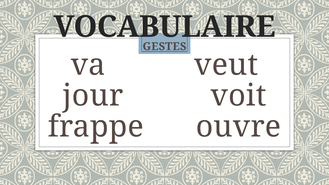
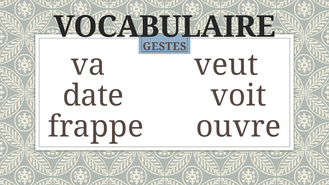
jour: jour -> date (93, 96)
